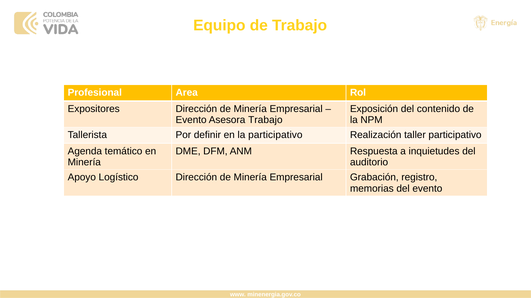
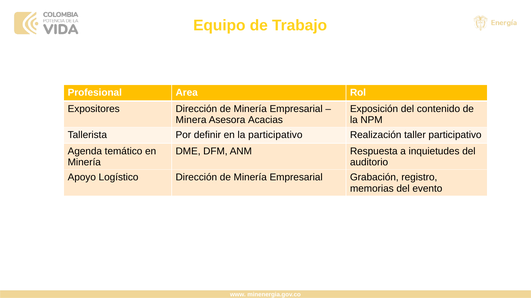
Evento: Evento -> Minera (191, 120)
Asesora Trabajo: Trabajo -> Acacias (265, 120)
